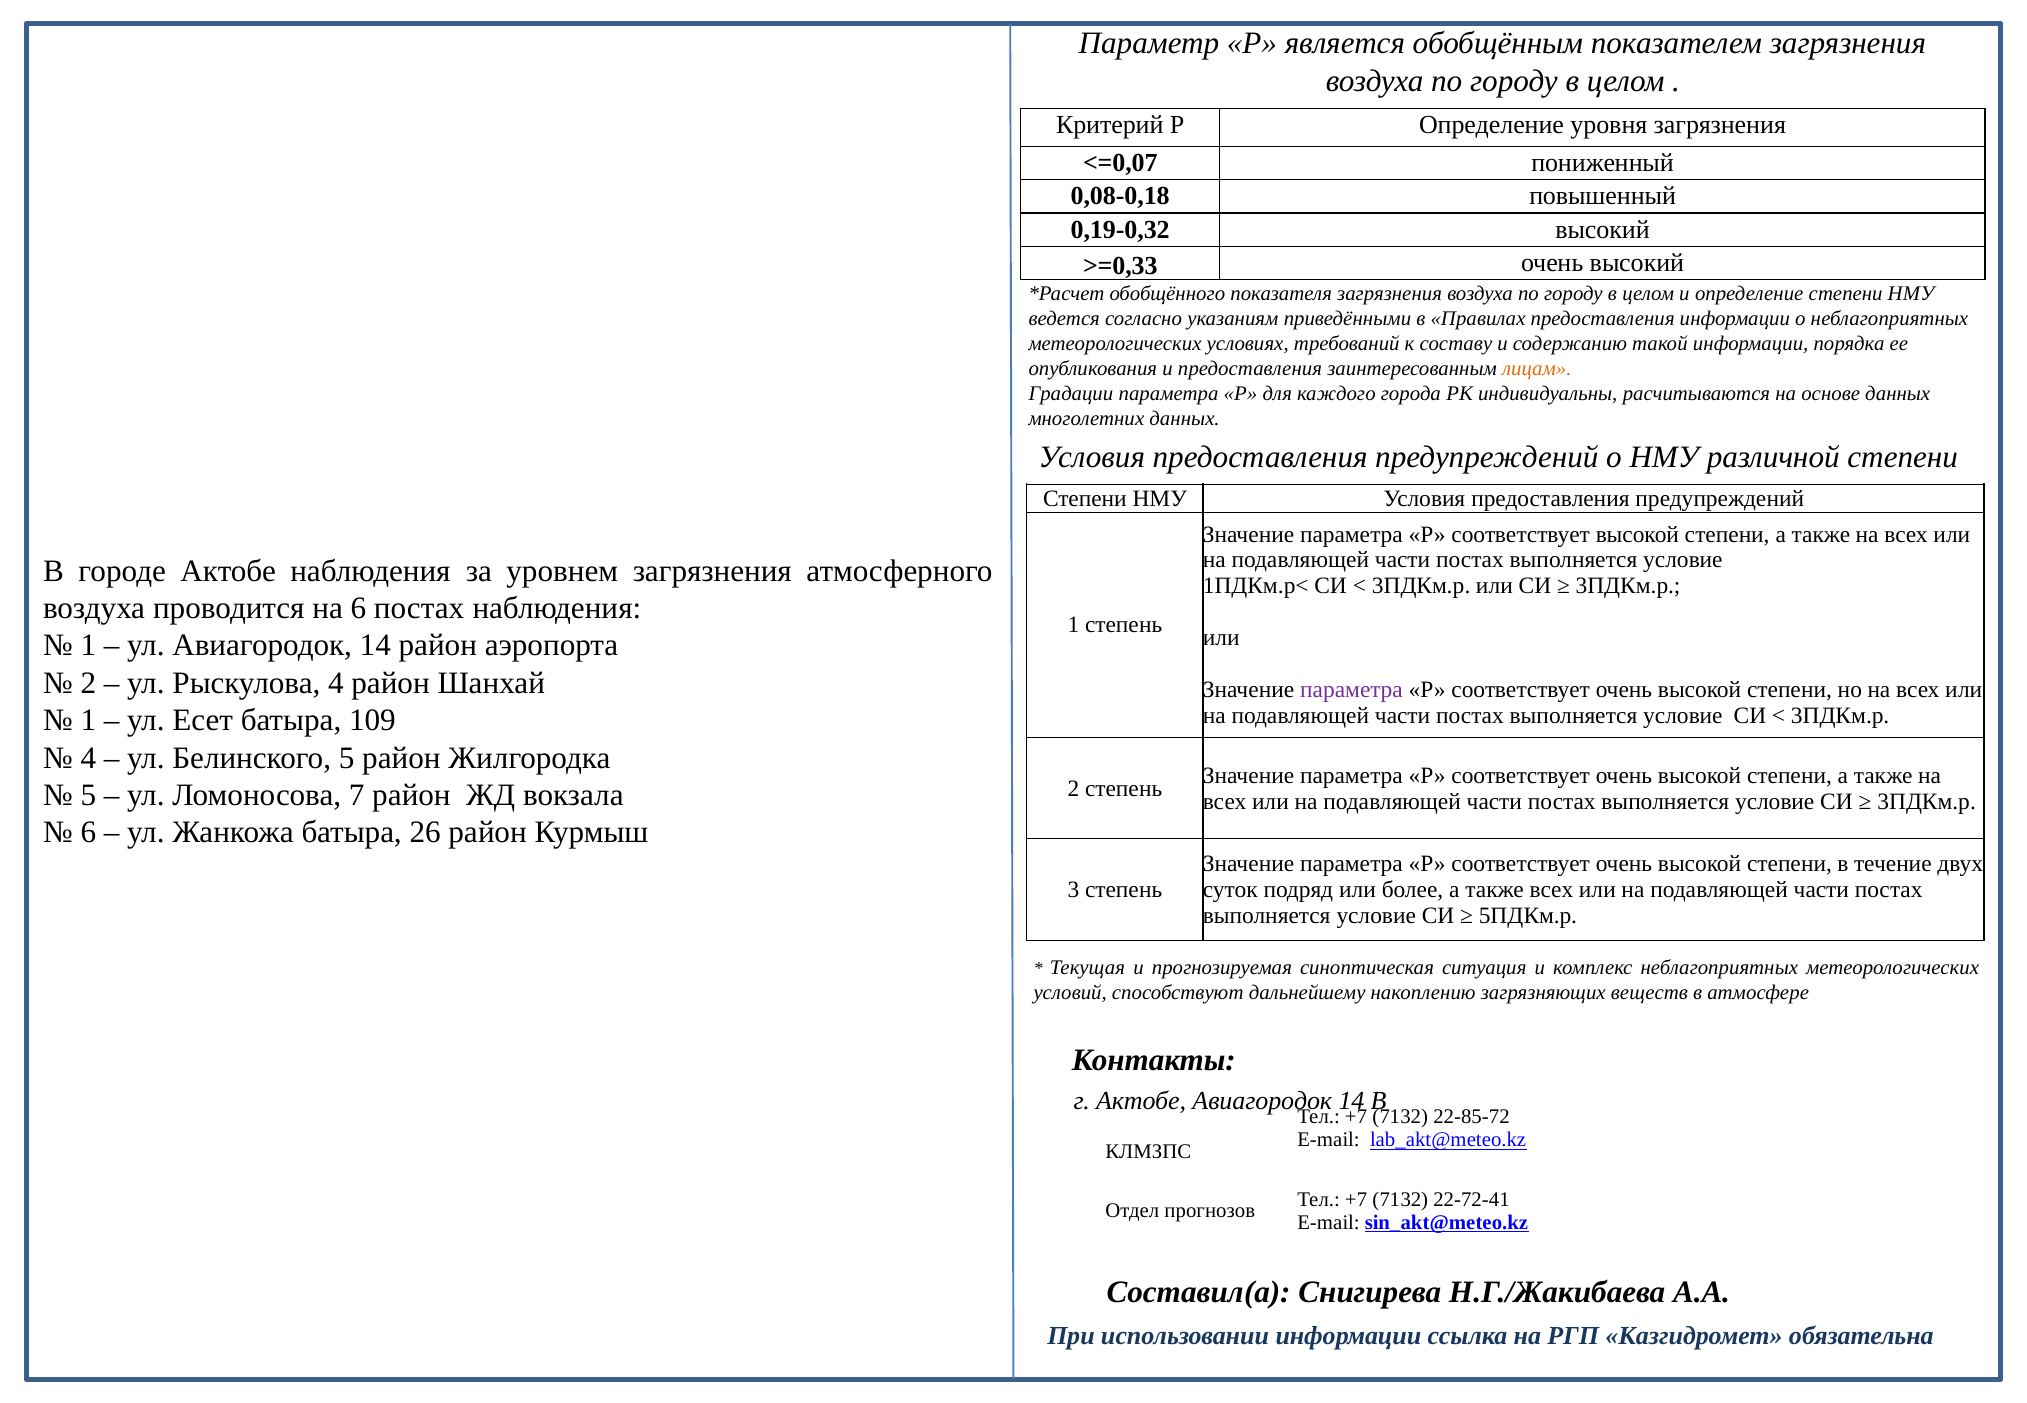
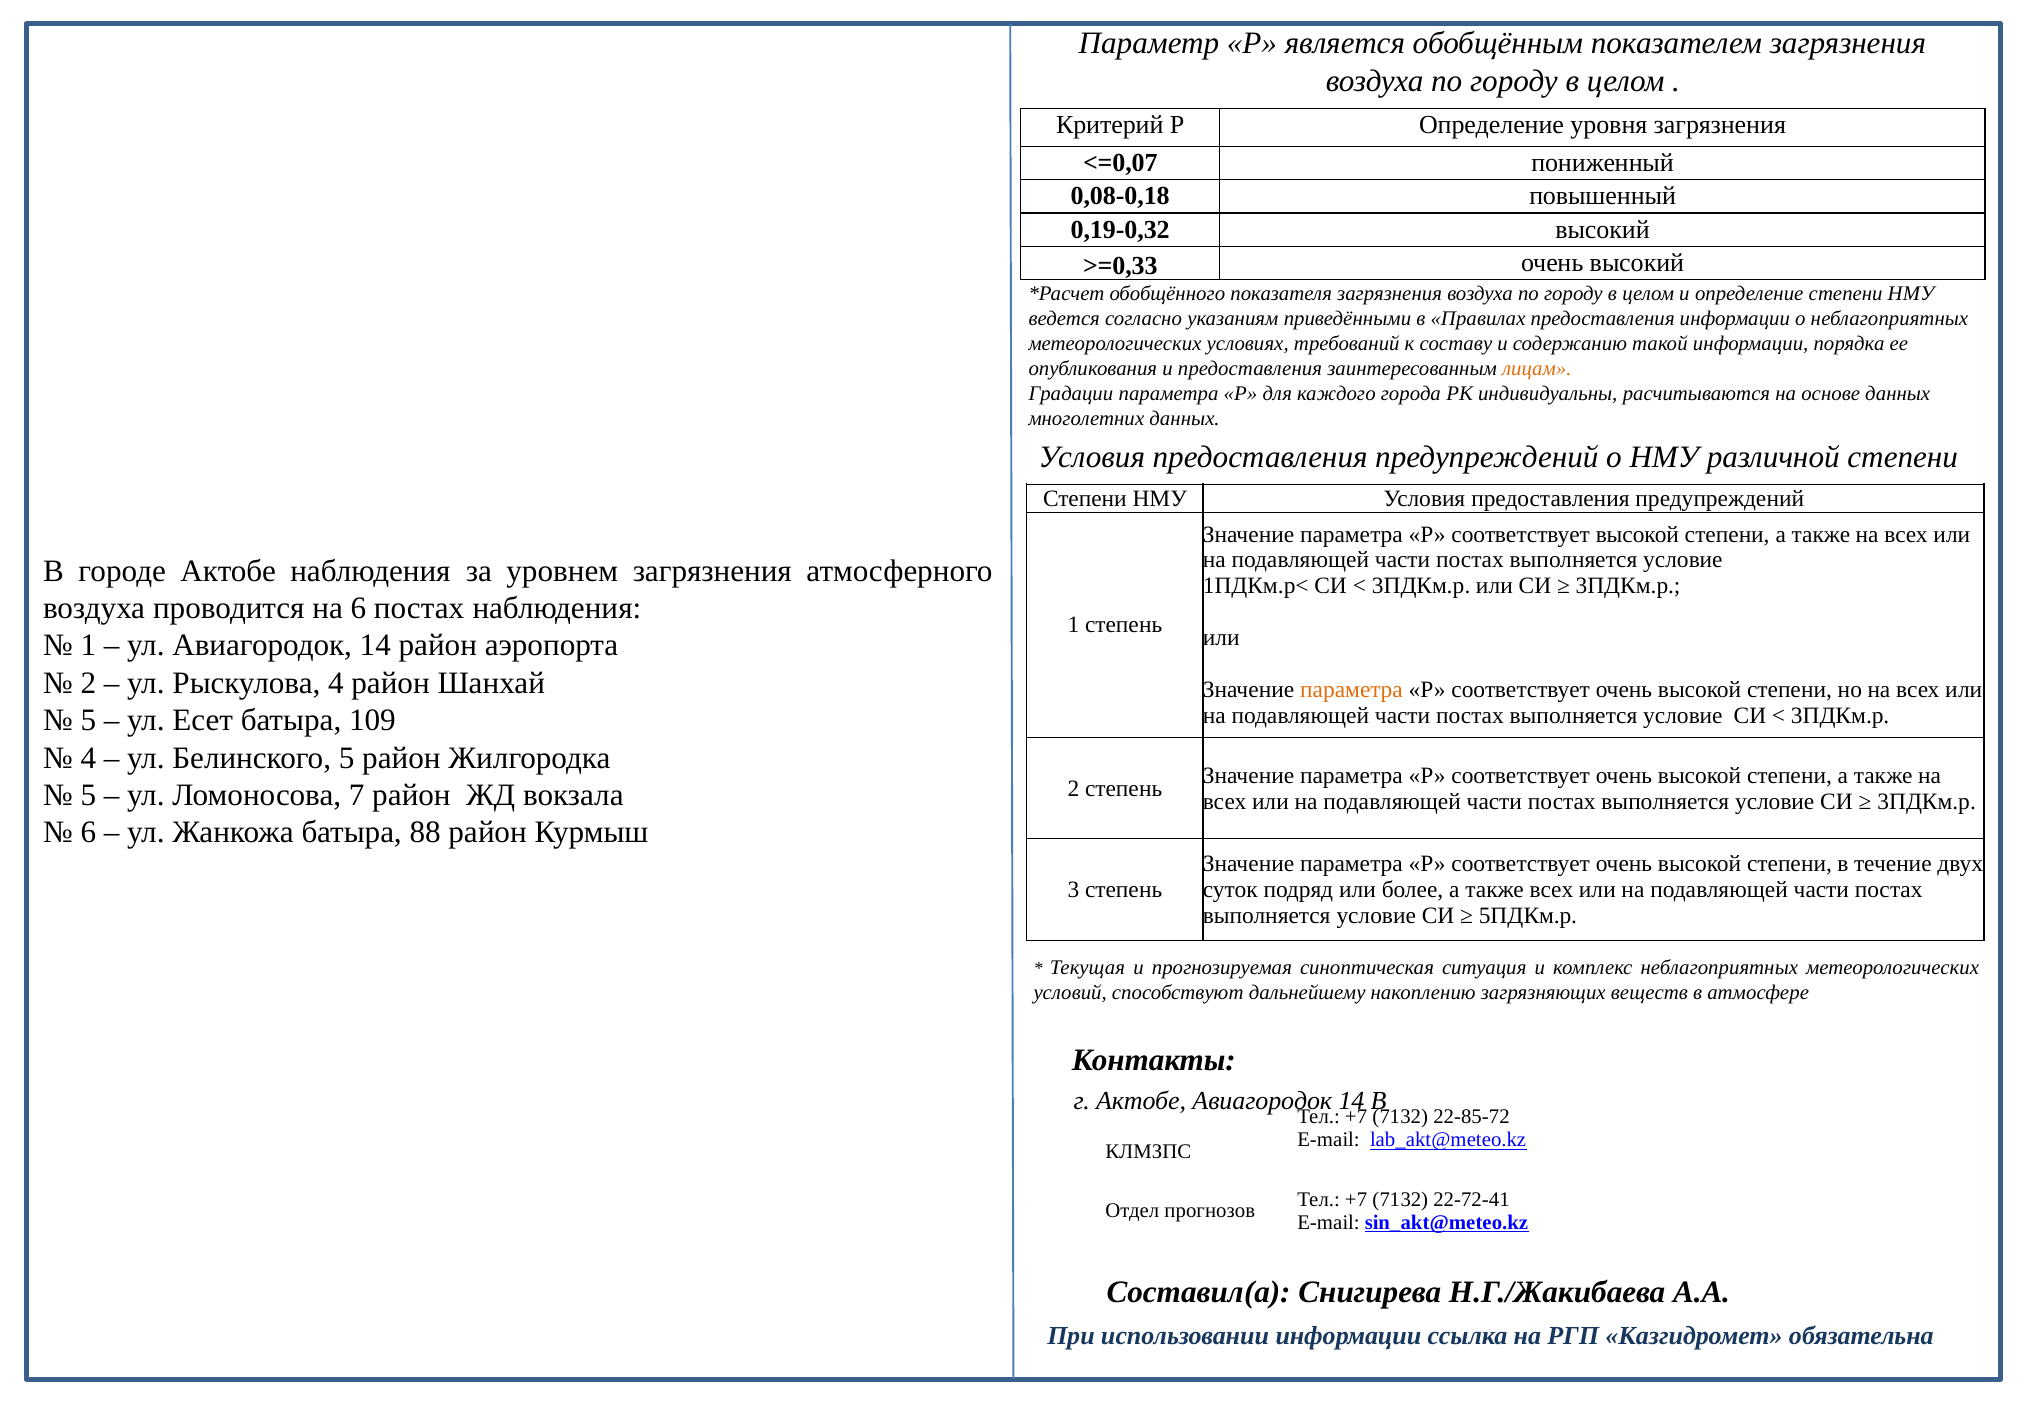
параметра colour: purple -> orange (1351, 690)
1: 1 -> 5 (88, 721)
26: 26 -> 88 (425, 833)
